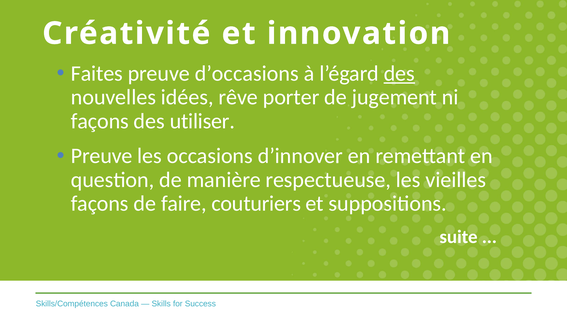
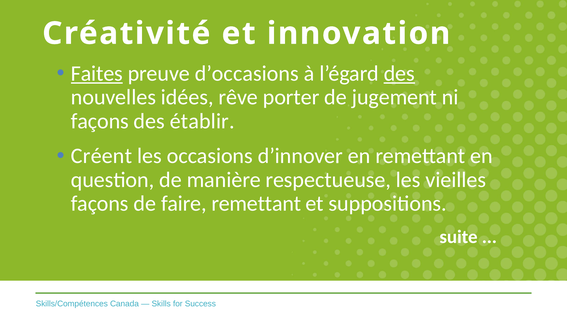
Faites underline: none -> present (97, 74)
utiliser: utiliser -> établir (202, 121)
Preuve: Preuve -> Créent (102, 156)
faire couturiers: couturiers -> remettant (256, 204)
